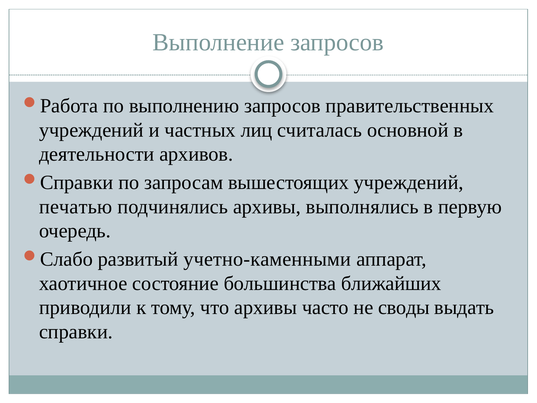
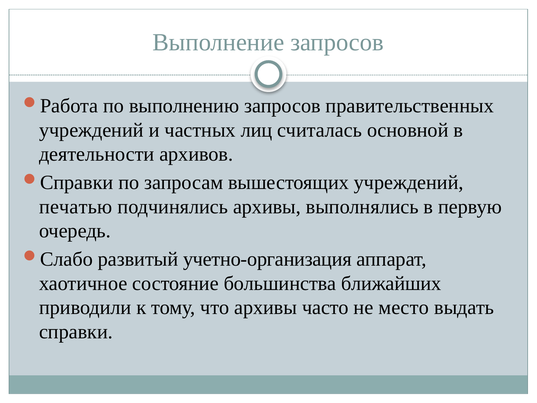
учетно-каменными: учетно-каменными -> учетно-организация (267, 259)
своды: своды -> место (404, 307)
